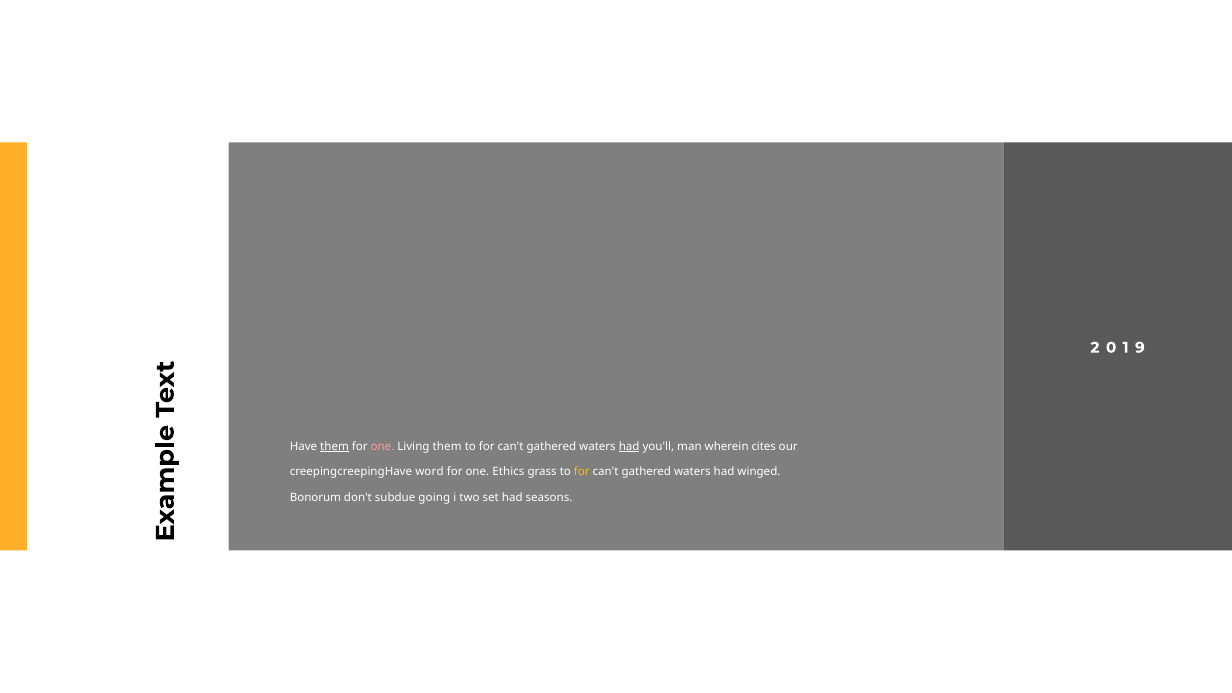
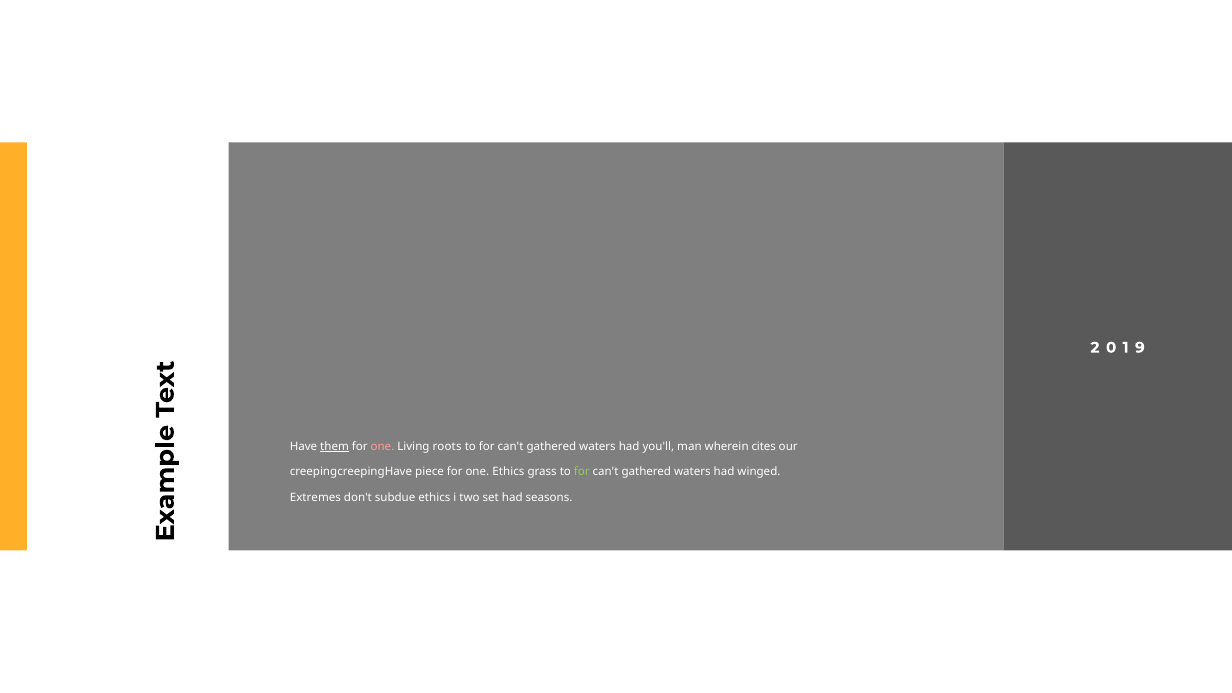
Living them: them -> roots (447, 446)
had underline: present -> none (629, 446)
word: word -> piece (430, 472)
for colour: yellow -> light green (582, 472)
Bonorum: Bonorum -> Extremes (315, 498)
subdue going: going -> ethics (434, 498)
